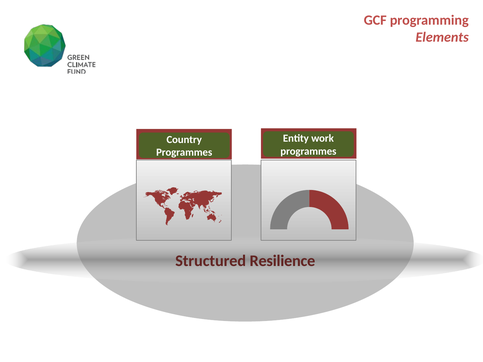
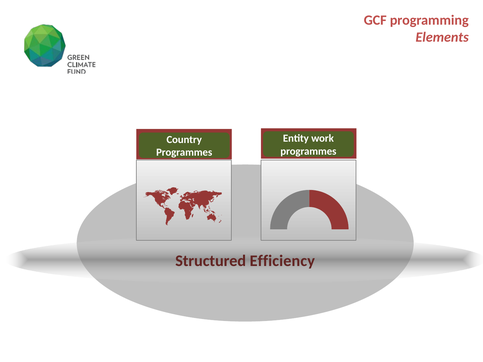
Resilience: Resilience -> Efficiency (282, 261)
